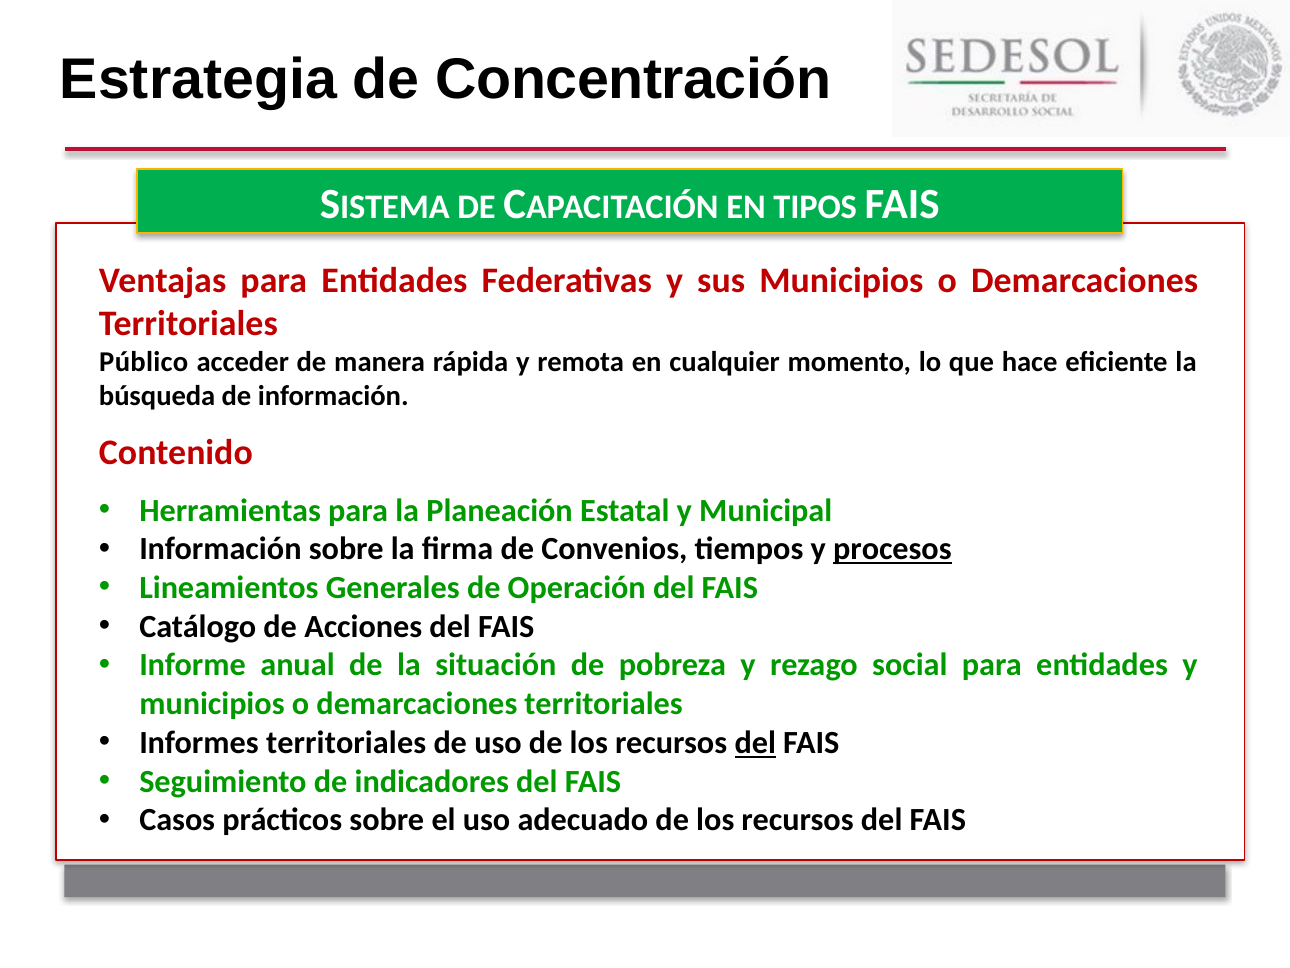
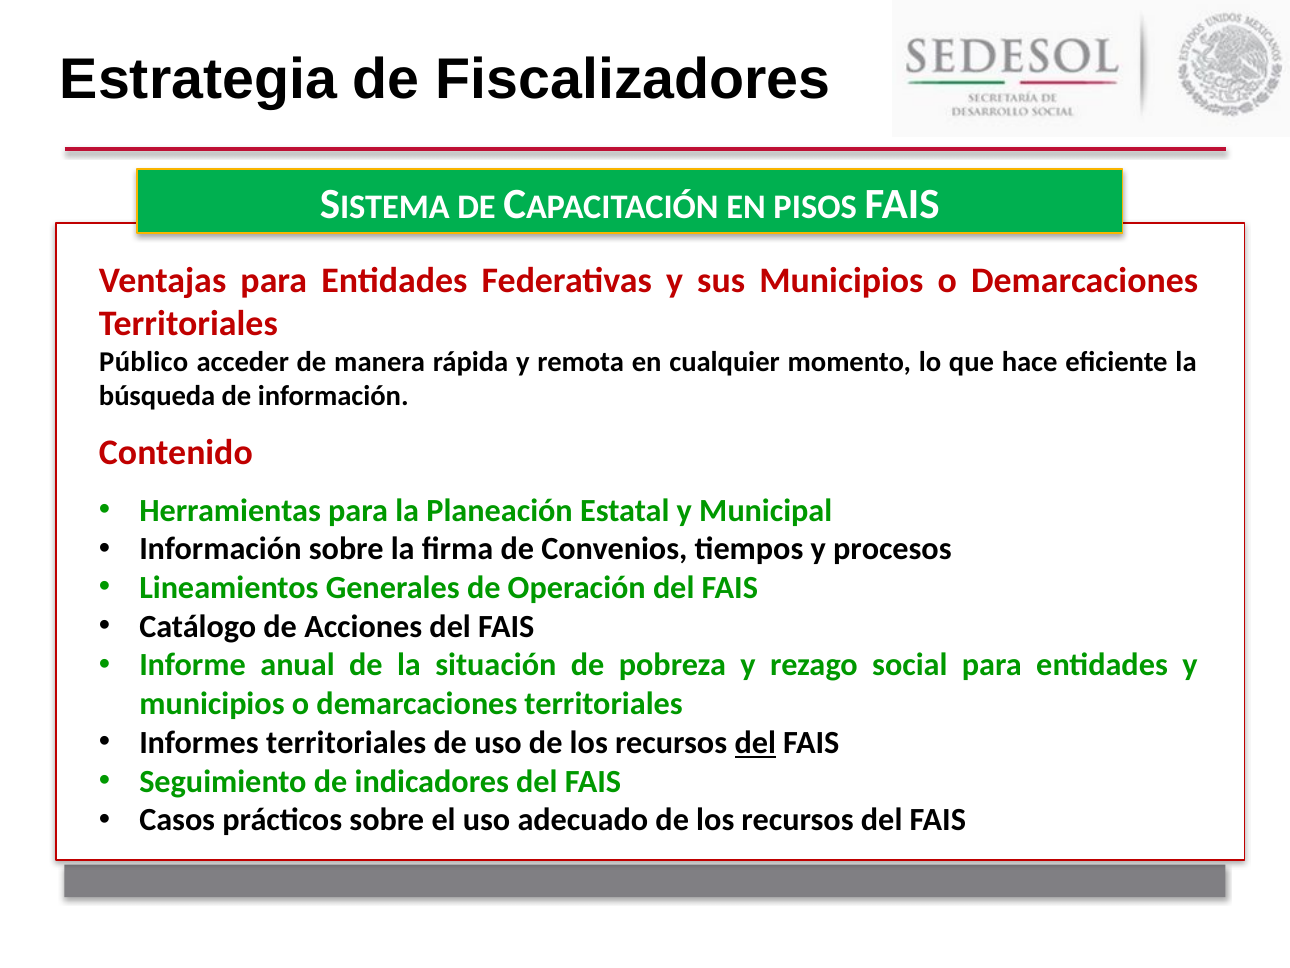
Concentración: Concentración -> Fiscalizadores (633, 80)
TIPOS: TIPOS -> PISOS (815, 207)
procesos underline: present -> none (892, 549)
